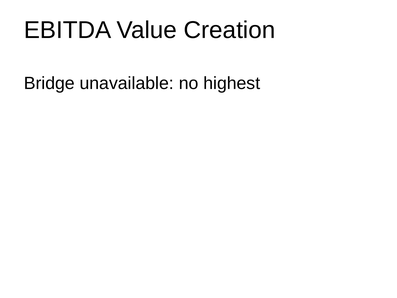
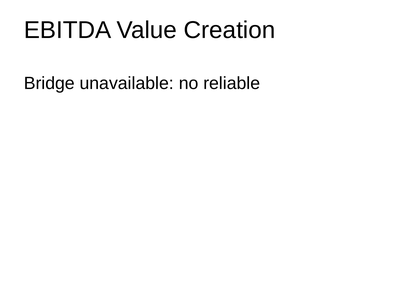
highest: highest -> reliable (232, 83)
